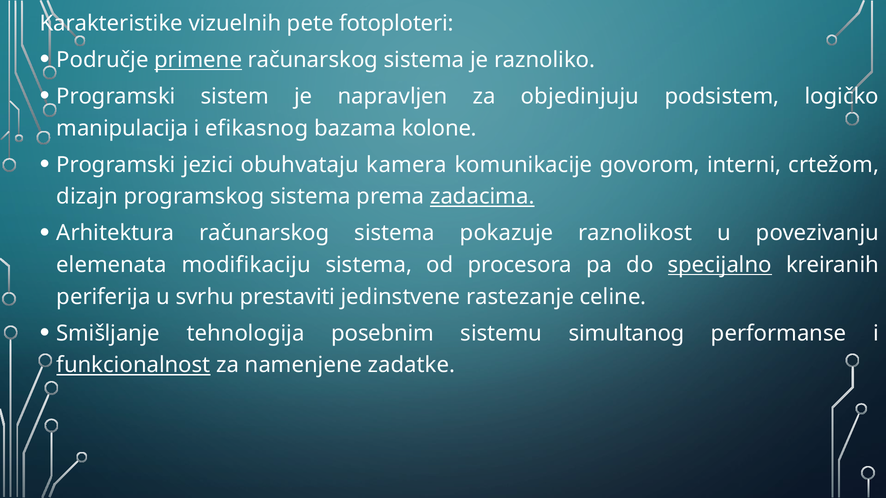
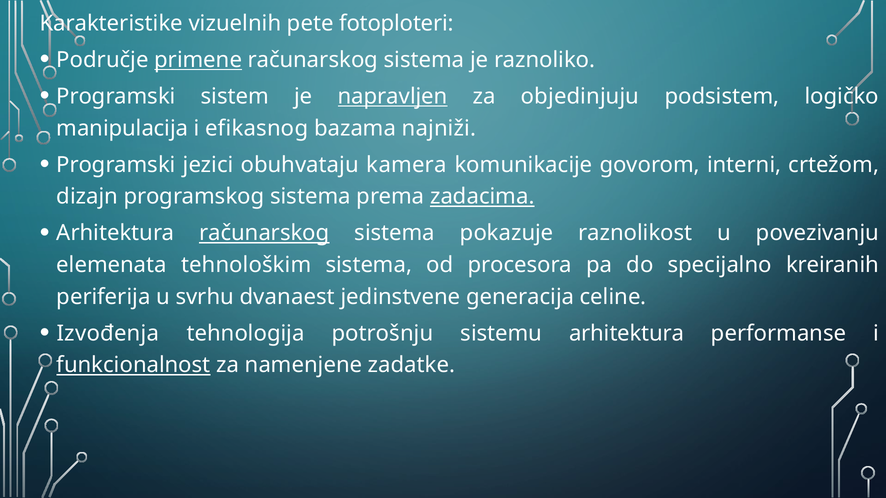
napravljen underline: none -> present (393, 96)
kolone: kolone -> najniži (439, 128)
računarskog underline: none -> present (264, 233)
modifikaciju: modifikaciju -> tehnološkim (246, 265)
specijalno underline: present -> none (720, 265)
prestaviti: prestaviti -> dvanaest (287, 297)
rastezanje: rastezanje -> generacija (520, 297)
Smišljanje: Smišljanje -> Izvođenja (108, 334)
posebnim: posebnim -> potrošnju (382, 334)
sistemu simultanog: simultanog -> arhitektura (627, 334)
